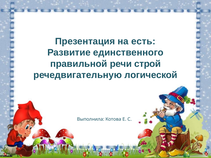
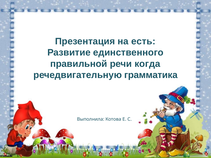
строй: строй -> когда (147, 64)
логической: логической -> грамматика (151, 75)
